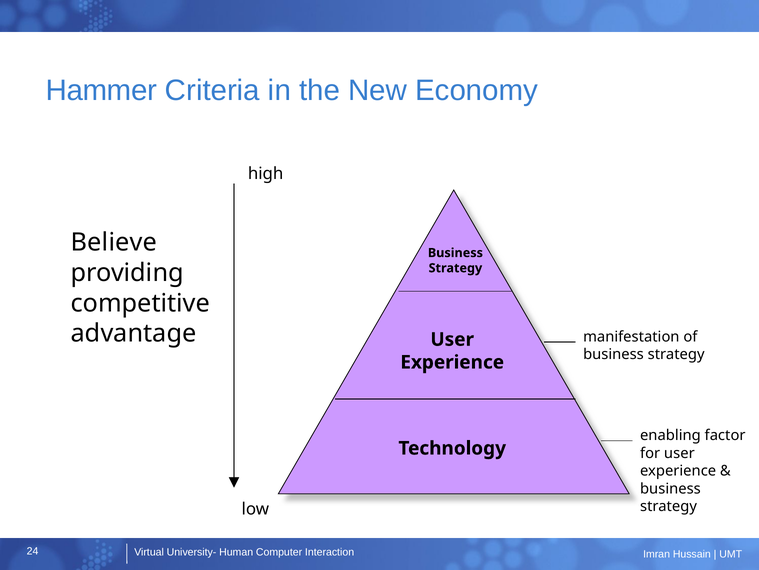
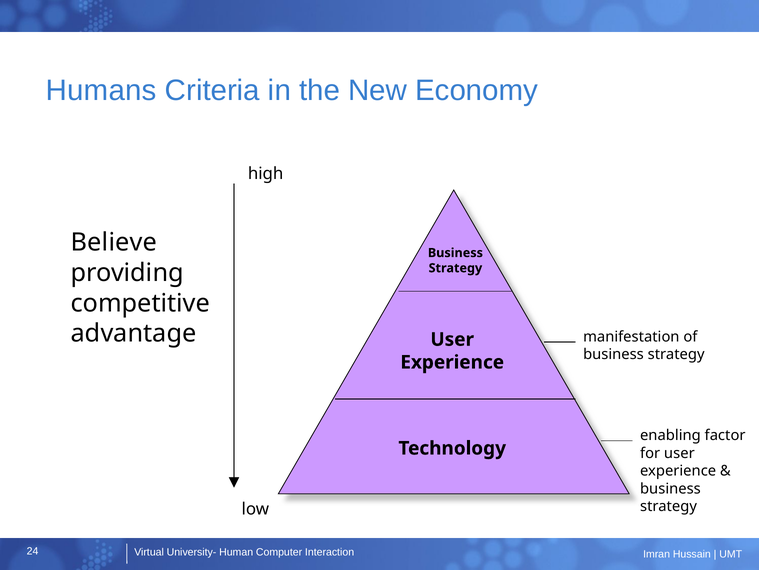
Hammer: Hammer -> Humans (101, 91)
